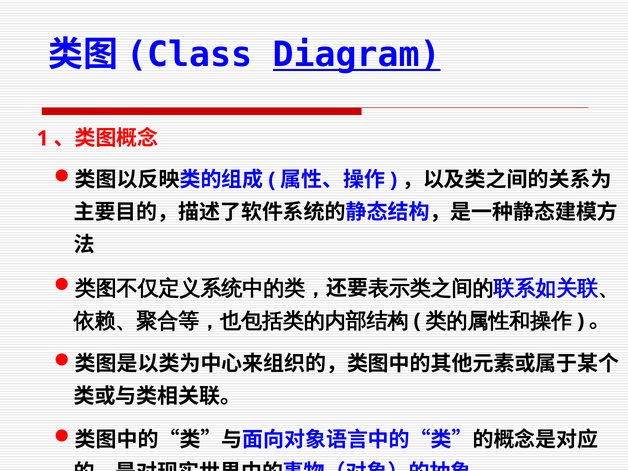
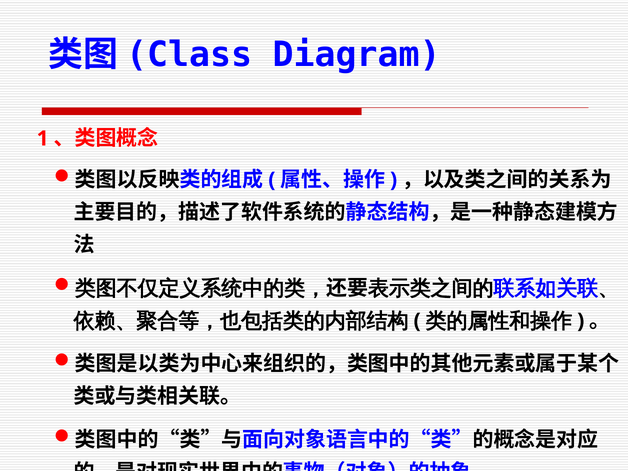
Diagram underline: present -> none (357, 55)
